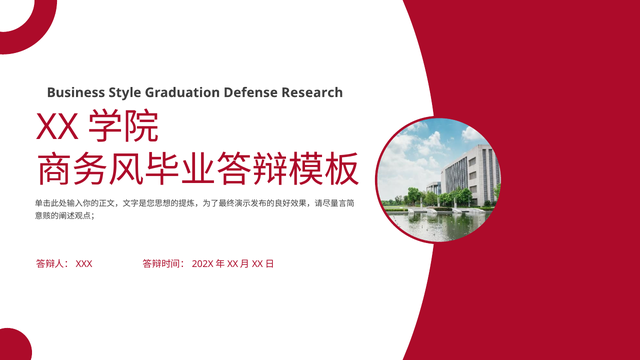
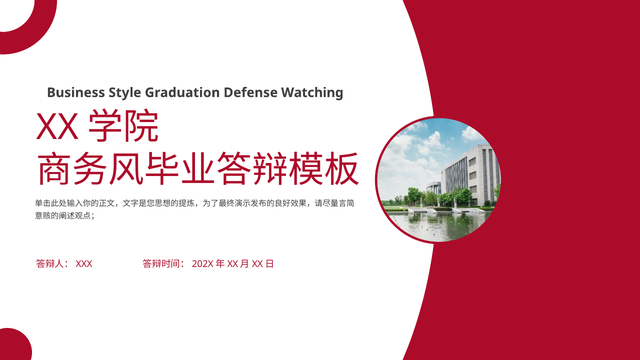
Research: Research -> Watching (312, 93)
